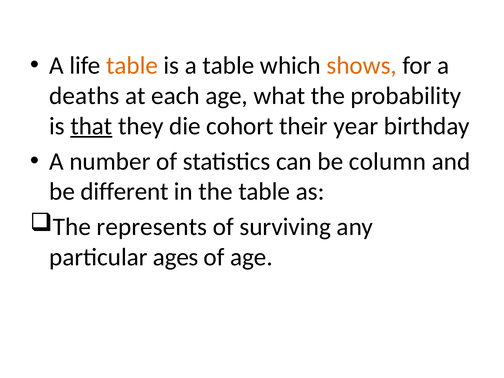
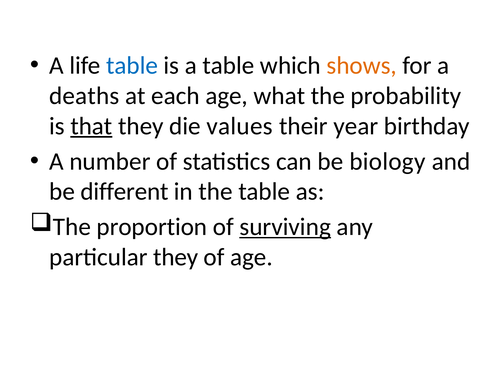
table colour: orange -> blue (132, 66)
cohort: cohort -> values (240, 126)
column: column -> biology (387, 161)
represents: represents -> proportion (152, 227)
surviving underline: none -> present (285, 227)
particular ages: ages -> they (176, 257)
